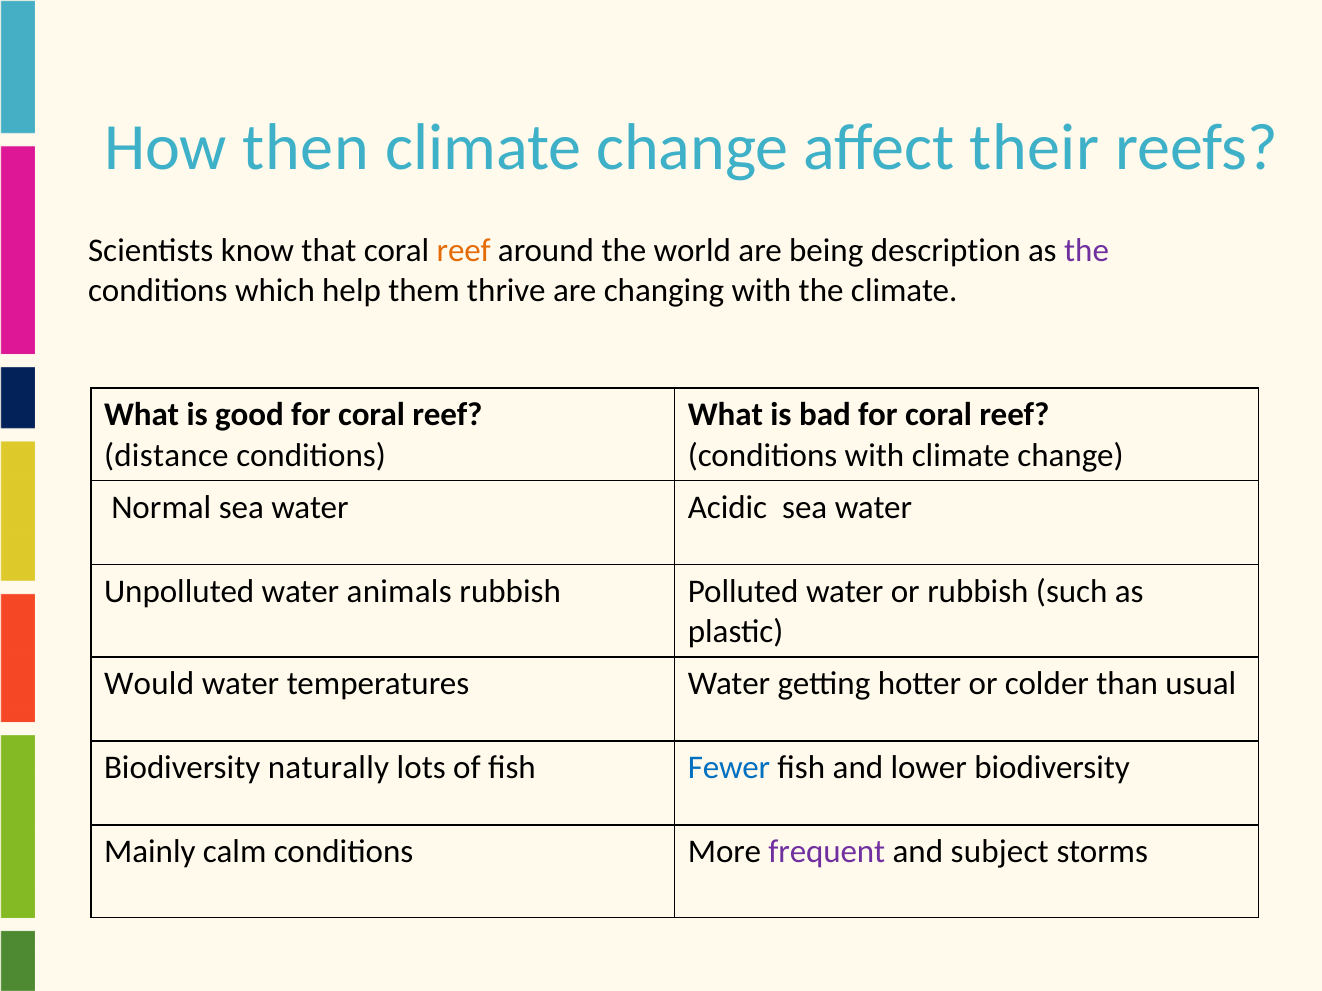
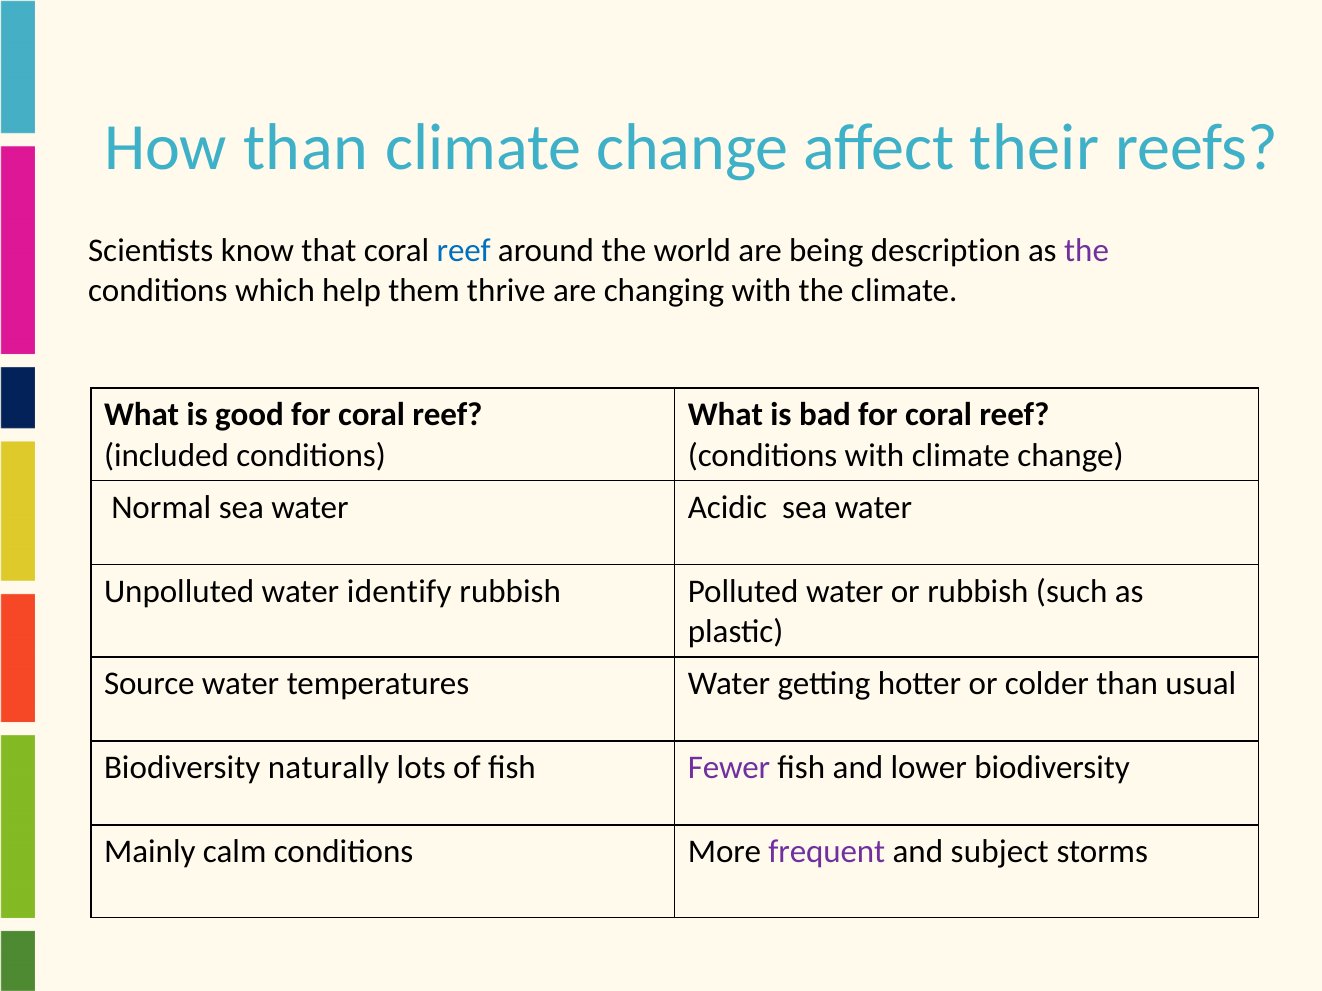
How then: then -> than (306, 147)
reef colour: orange -> blue (464, 251)
distance: distance -> included (167, 456)
animals: animals -> identify (399, 592)
Would: Would -> Source (149, 684)
Fewer colour: blue -> purple (729, 768)
